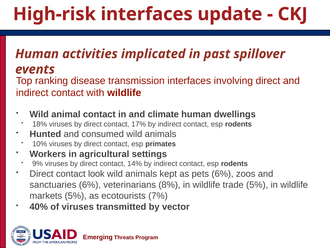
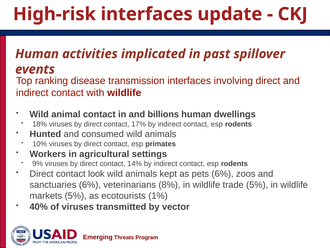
climate: climate -> billions (163, 114)
7%: 7% -> 1% (158, 195)
